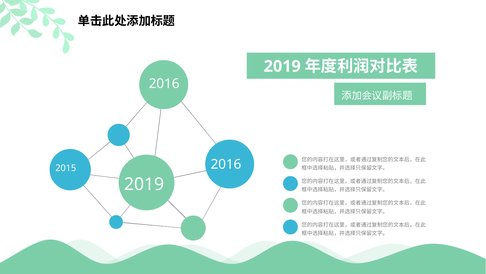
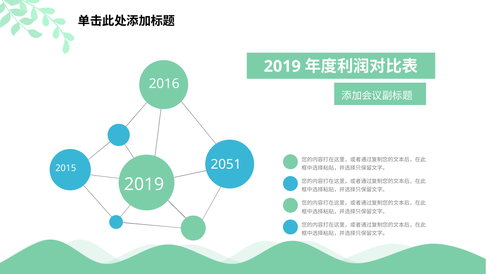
2016: 2016 -> 2051 (226, 164)
